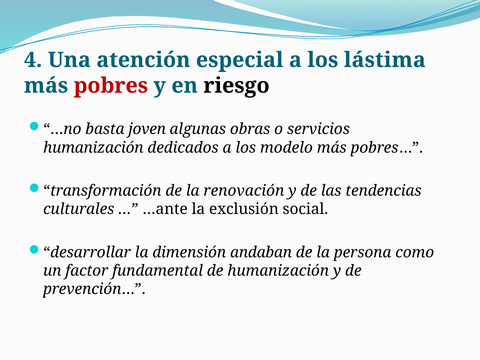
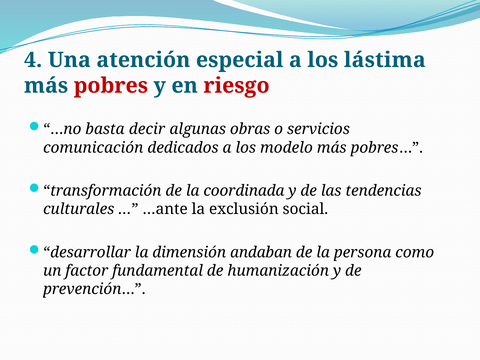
riesgo colour: black -> red (237, 86)
joven: joven -> decir (147, 129)
humanización: humanización -> comunicación (93, 148)
renovación: renovación -> coordinada (244, 191)
